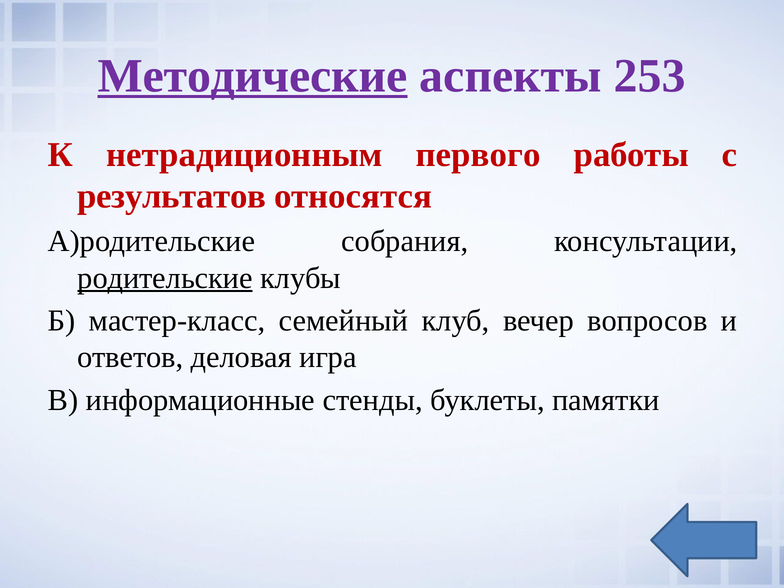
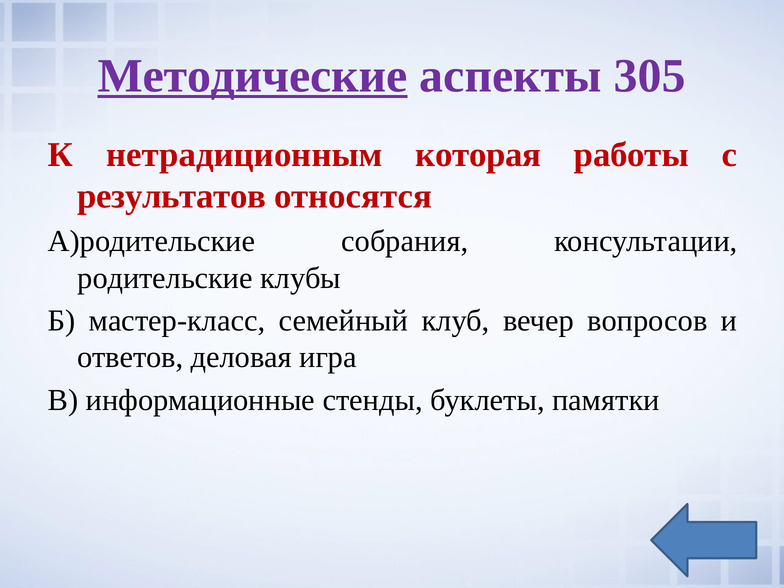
253: 253 -> 305 (650, 76)
первого: первого -> которая (478, 155)
родительские underline: present -> none (165, 278)
